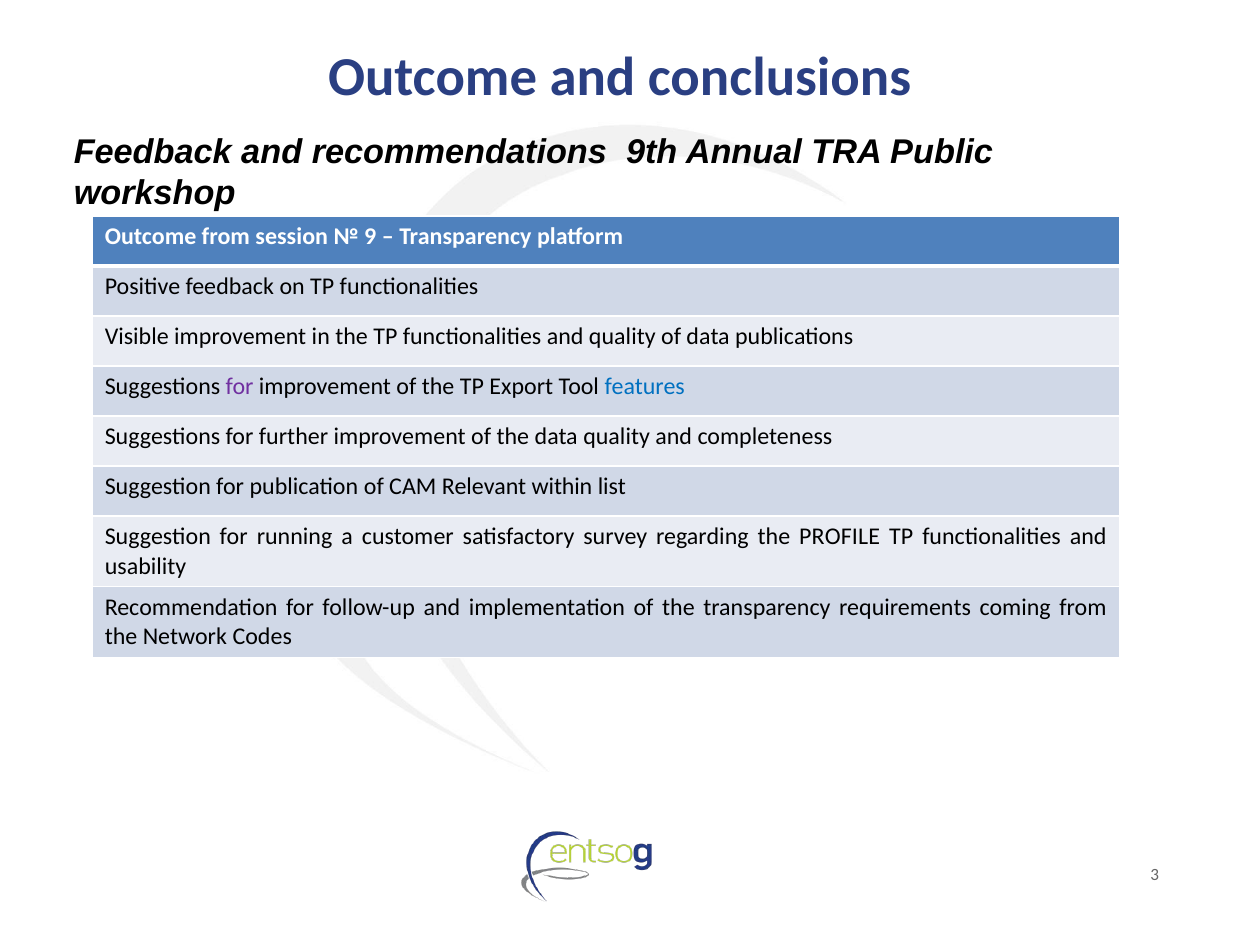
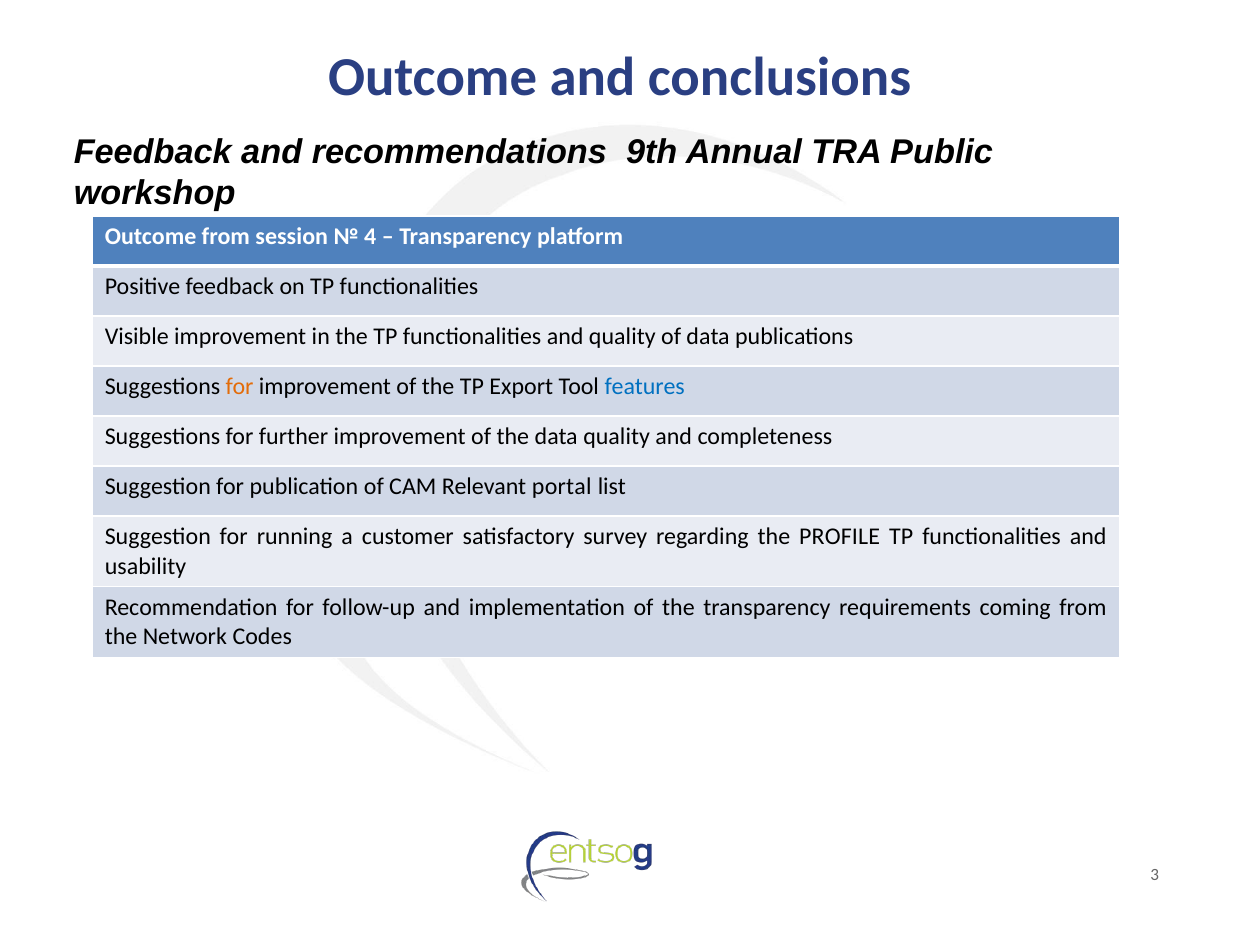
9: 9 -> 4 (370, 237)
for colour: purple -> orange (240, 387)
within: within -> portal (562, 487)
